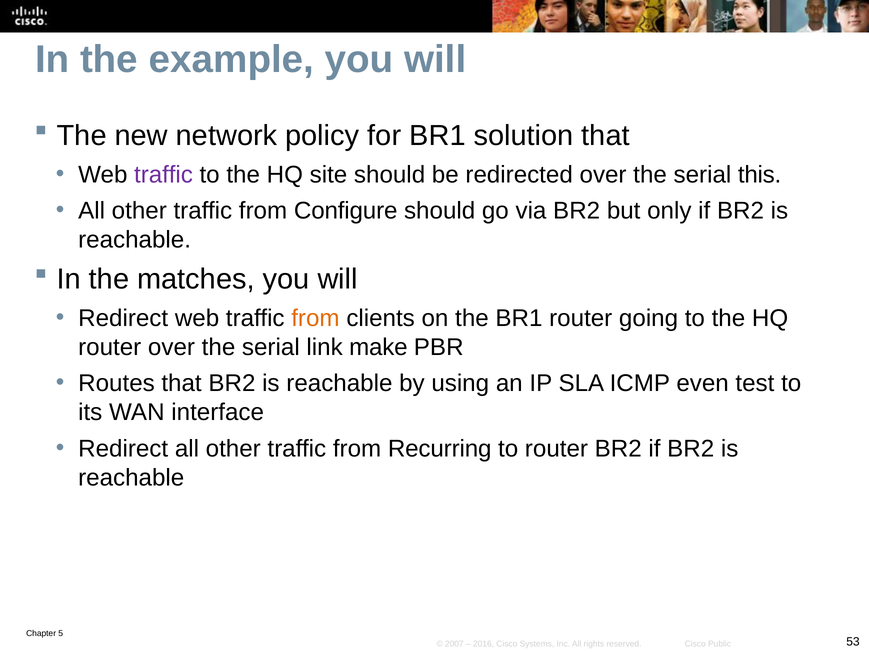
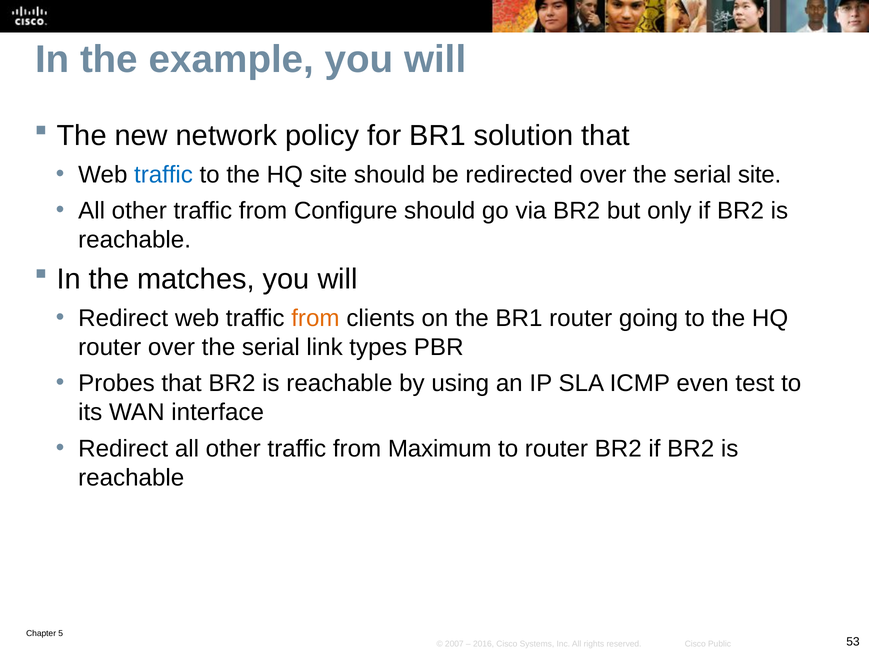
traffic colour: purple -> blue (163, 175)
serial this: this -> site (760, 175)
make: make -> types (378, 347)
Routes: Routes -> Probes (117, 383)
Recurring: Recurring -> Maximum (440, 448)
